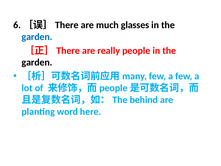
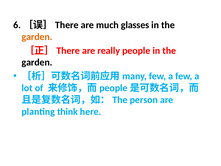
garden colour: blue -> orange (37, 37)
behind: behind -> person (144, 100)
word: word -> think (68, 111)
